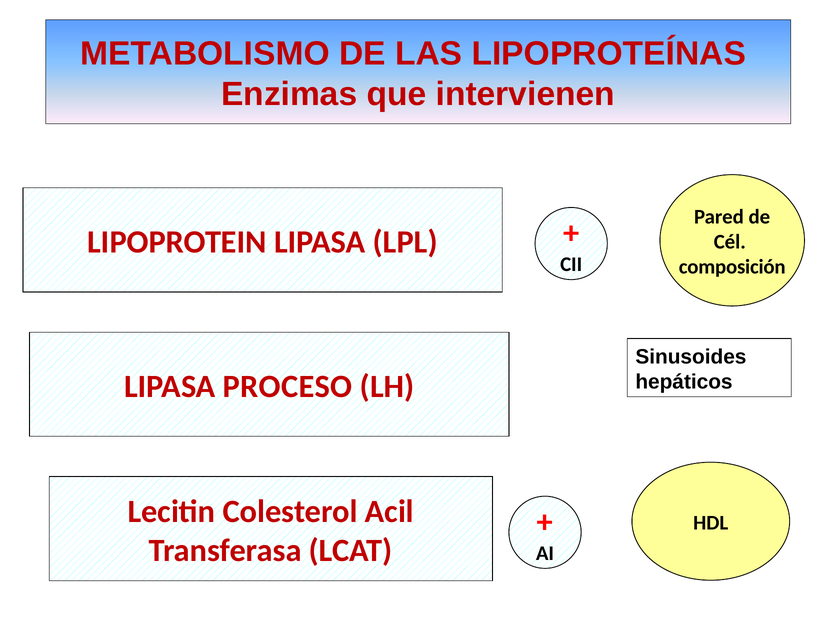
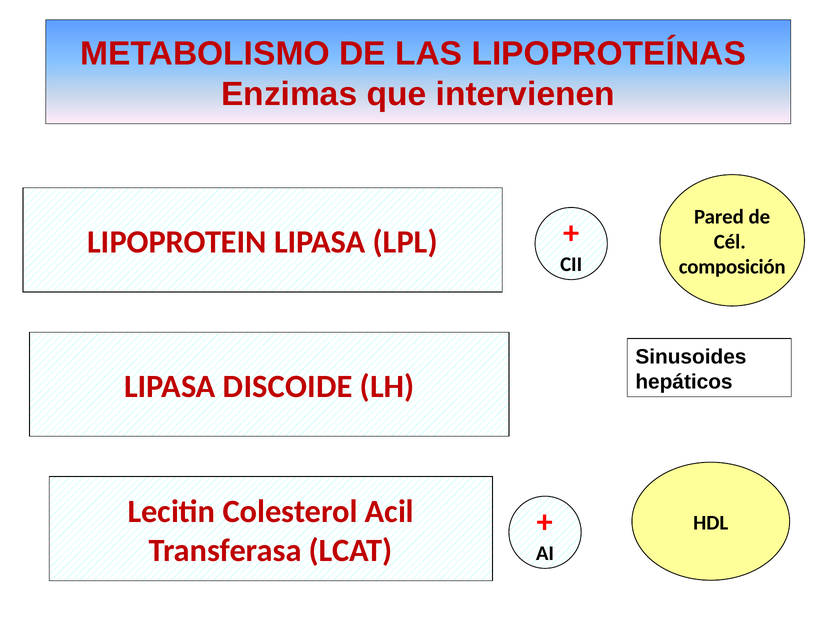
PROCESO: PROCESO -> DISCOIDE (288, 387)
